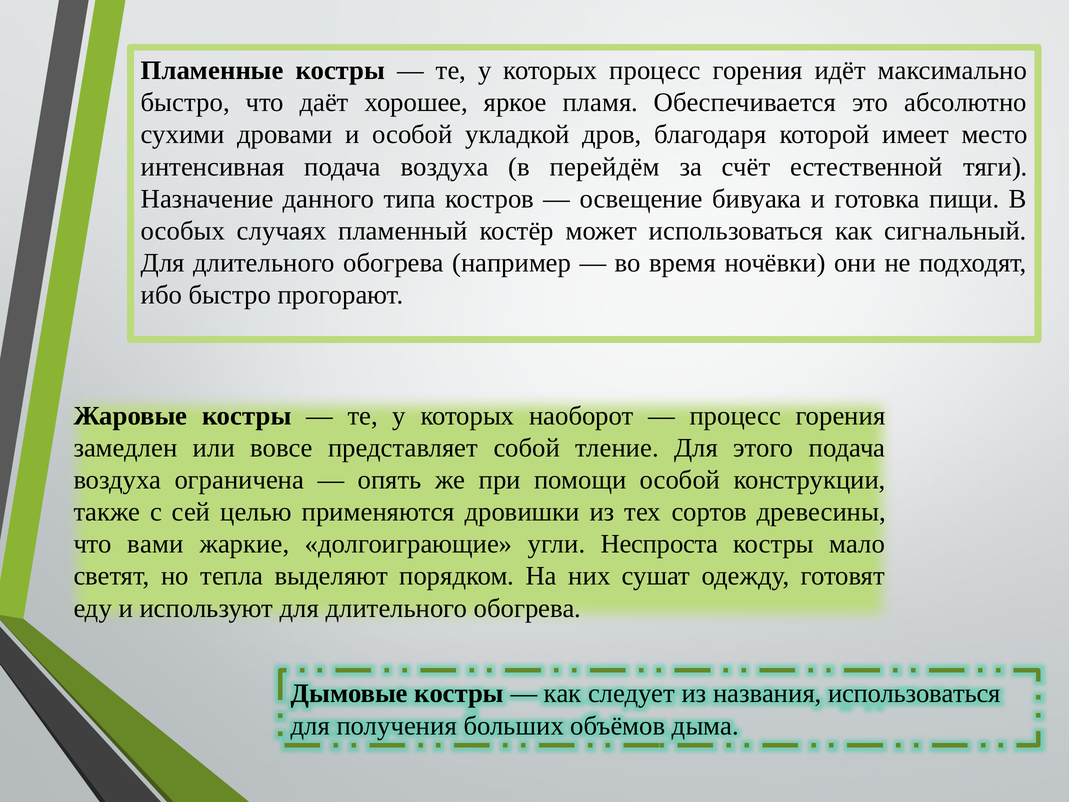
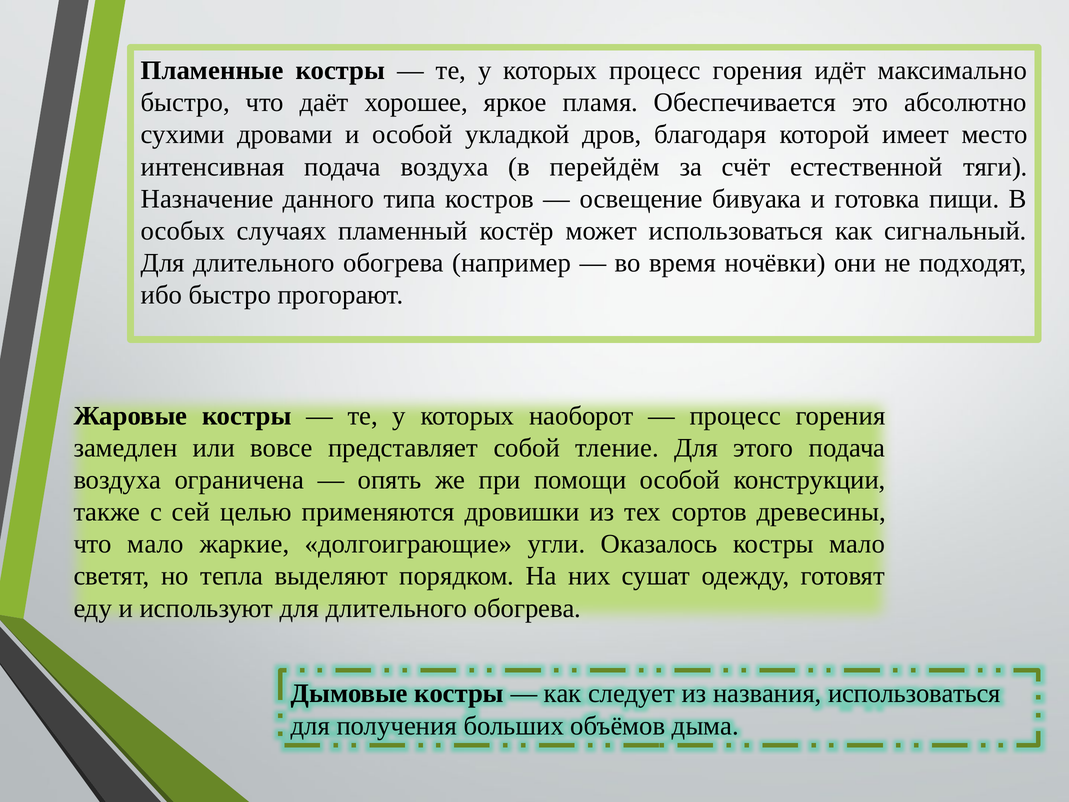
что вами: вами -> мало (156, 544)
Неспроста: Неспроста -> Оказалось (659, 544)
